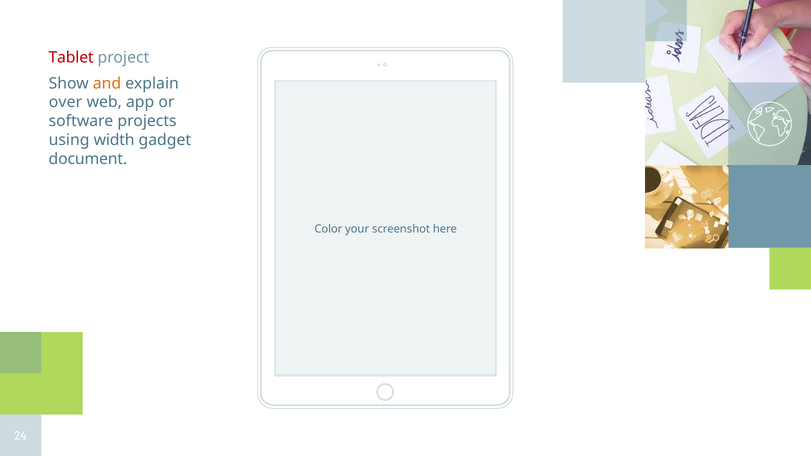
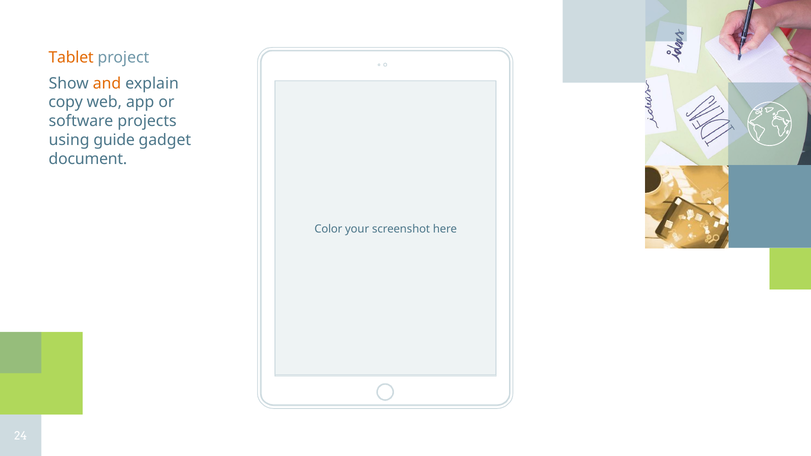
Tablet colour: red -> orange (71, 58)
over: over -> copy (66, 102)
width: width -> guide (114, 140)
